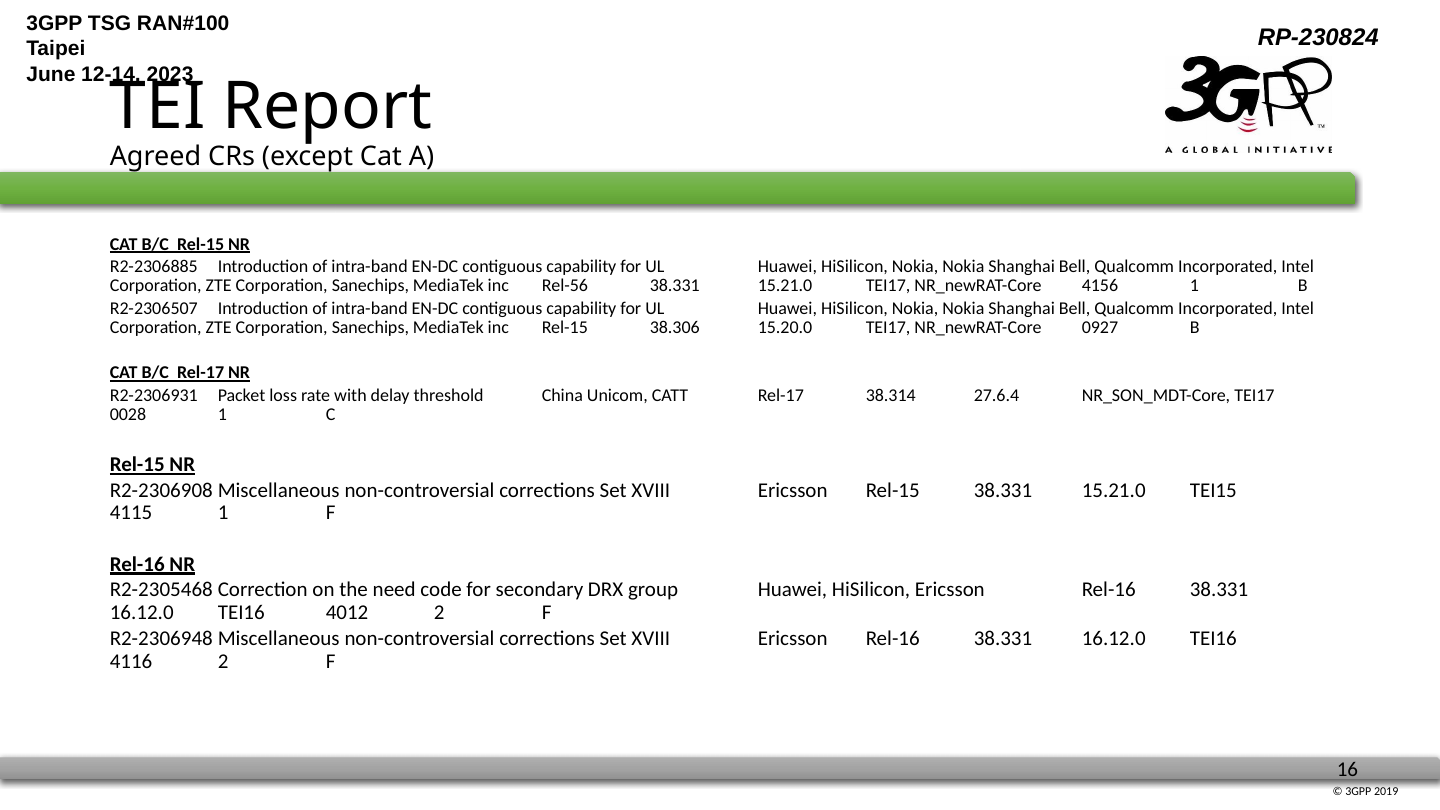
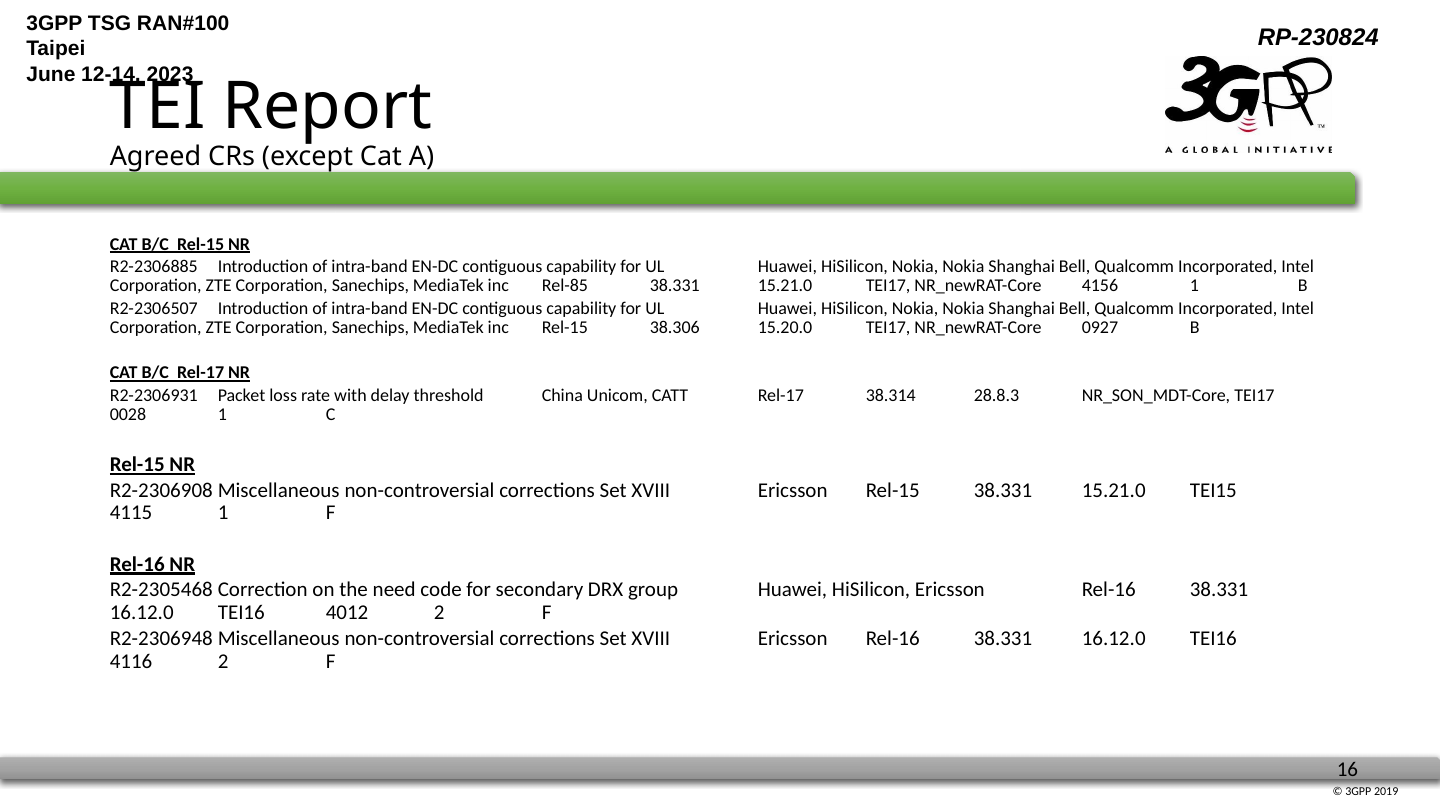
Rel-56: Rel-56 -> Rel-85 (565, 286)
27.6.4: 27.6.4 -> 28.8.3 (996, 395)
